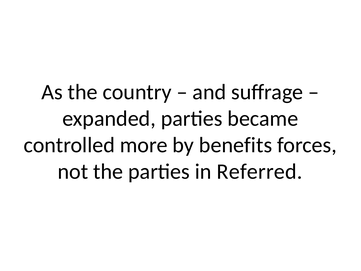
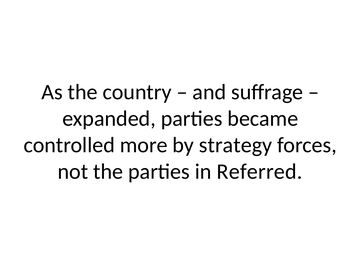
benefits: benefits -> strategy (236, 145)
